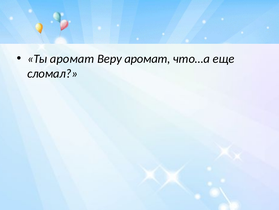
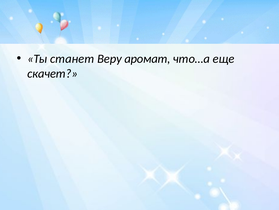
Ты аромат: аромат -> станет (72, 59)
сломал: сломал -> скачет (52, 73)
